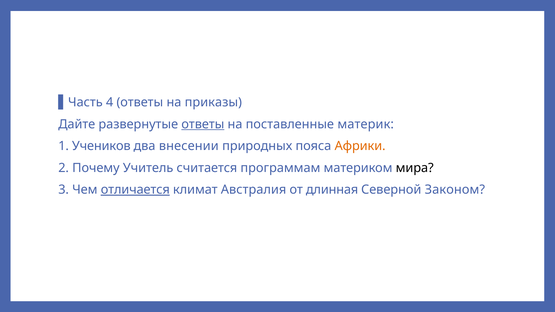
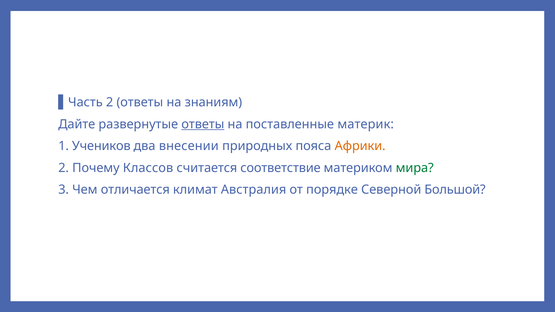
4: 4 -> 2 (110, 103)
приказы: приказы -> знаниям (213, 103)
Учитель: Учитель -> Классов (148, 168)
программам: программам -> соответствие (281, 168)
мира colour: black -> green (415, 168)
отличается underline: present -> none (135, 190)
длинная: длинная -> порядке (332, 190)
Законом: Законом -> Большой (455, 190)
